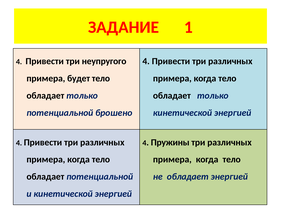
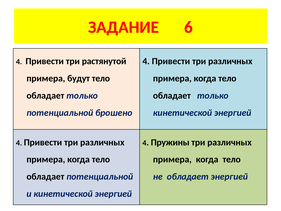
1: 1 -> 6 (188, 27)
неупругого: неупругого -> растянутой (104, 61)
будет: будет -> будут (79, 78)
